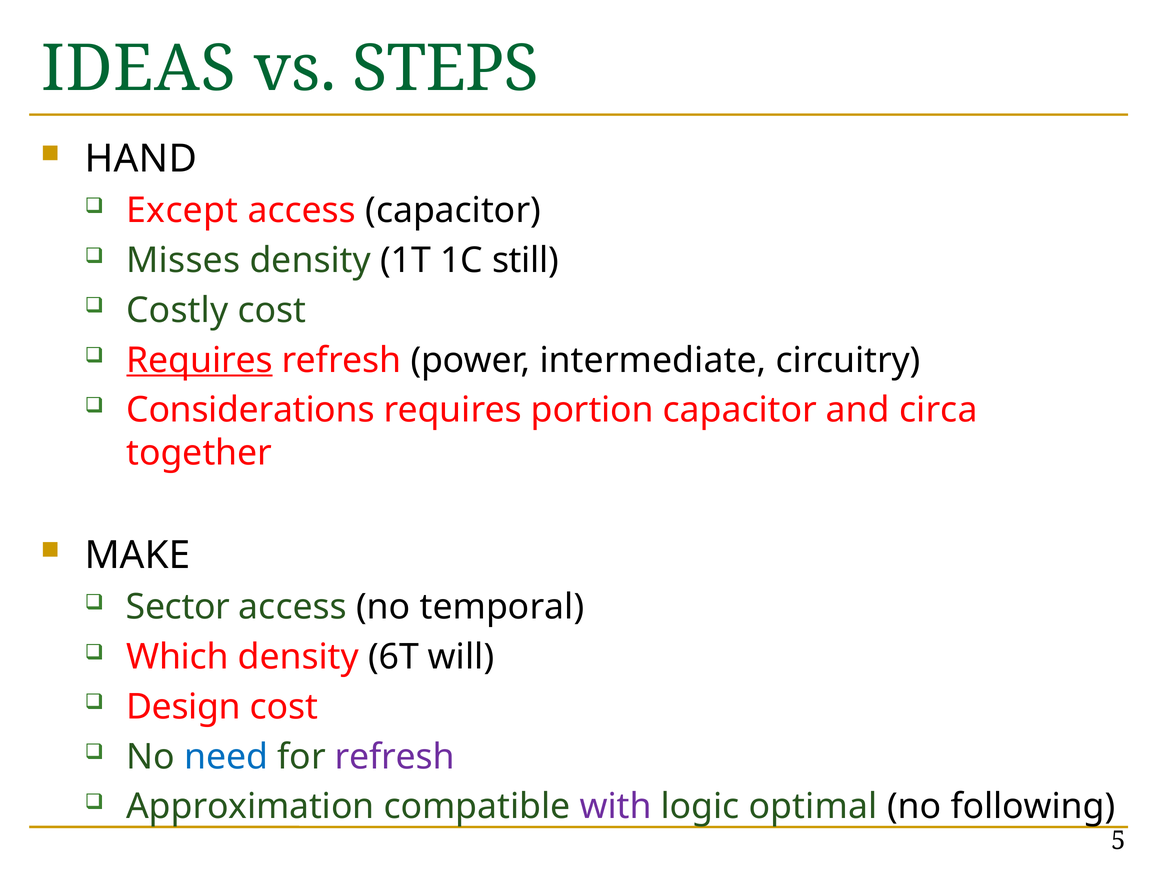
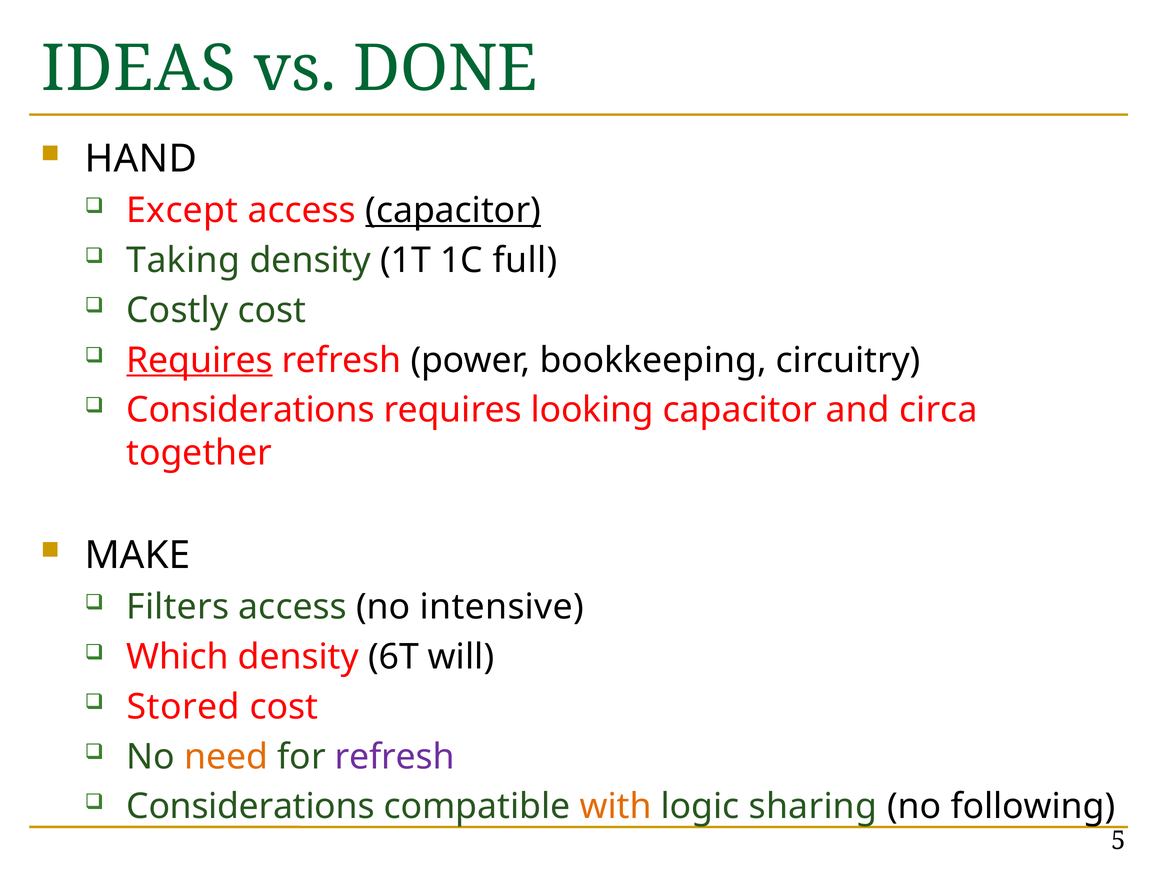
STEPS: STEPS -> DONE (445, 69)
capacitor underline: none -> present (453, 211)
Misses: Misses -> Taking (183, 261)
still: still -> full (525, 261)
intermediate: intermediate -> bookkeeping (653, 360)
portion: portion -> looking (592, 410)
Sector: Sector -> Filters (178, 607)
temporal: temporal -> intensive (502, 607)
Design: Design -> Stored (183, 707)
need colour: blue -> orange (226, 757)
Approximation: Approximation -> Considerations (250, 807)
with colour: purple -> orange (616, 807)
optimal: optimal -> sharing (813, 807)
